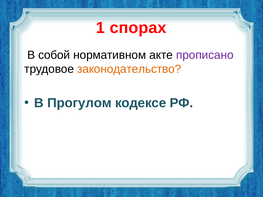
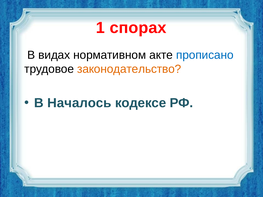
собой: собой -> видах (54, 55)
прописано colour: purple -> blue (205, 55)
Прогулом: Прогулом -> Началось (79, 103)
